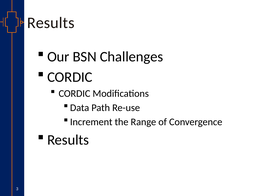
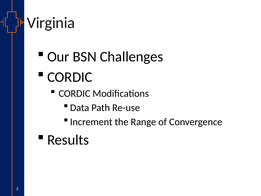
Results: Results -> Virginia (51, 23)
